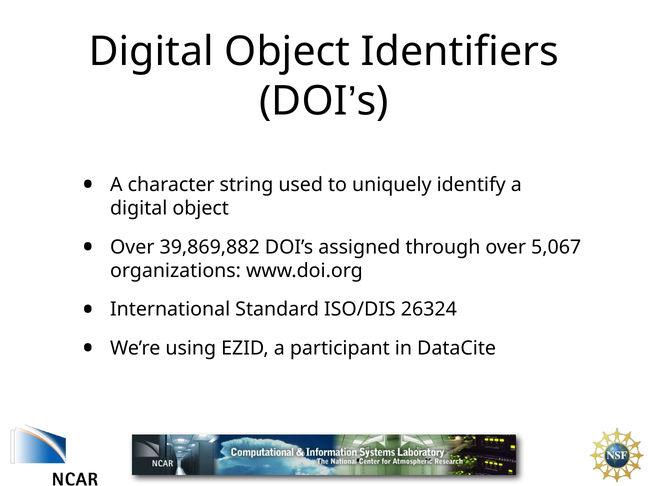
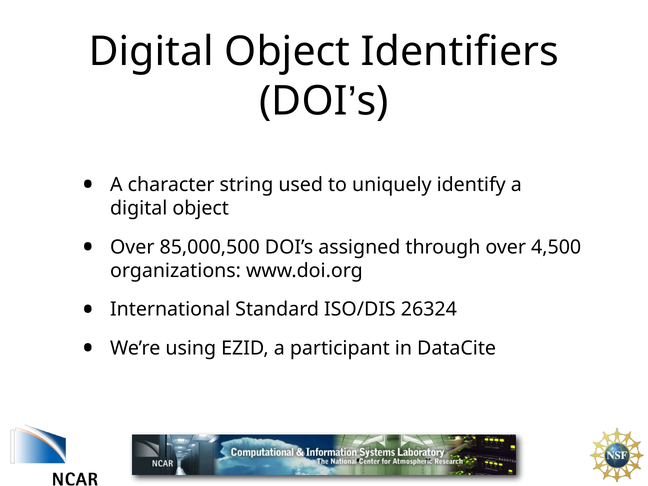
39,869,882: 39,869,882 -> 85,000,500 (210, 247)
5,067: 5,067 -> 4,500 (556, 247)
